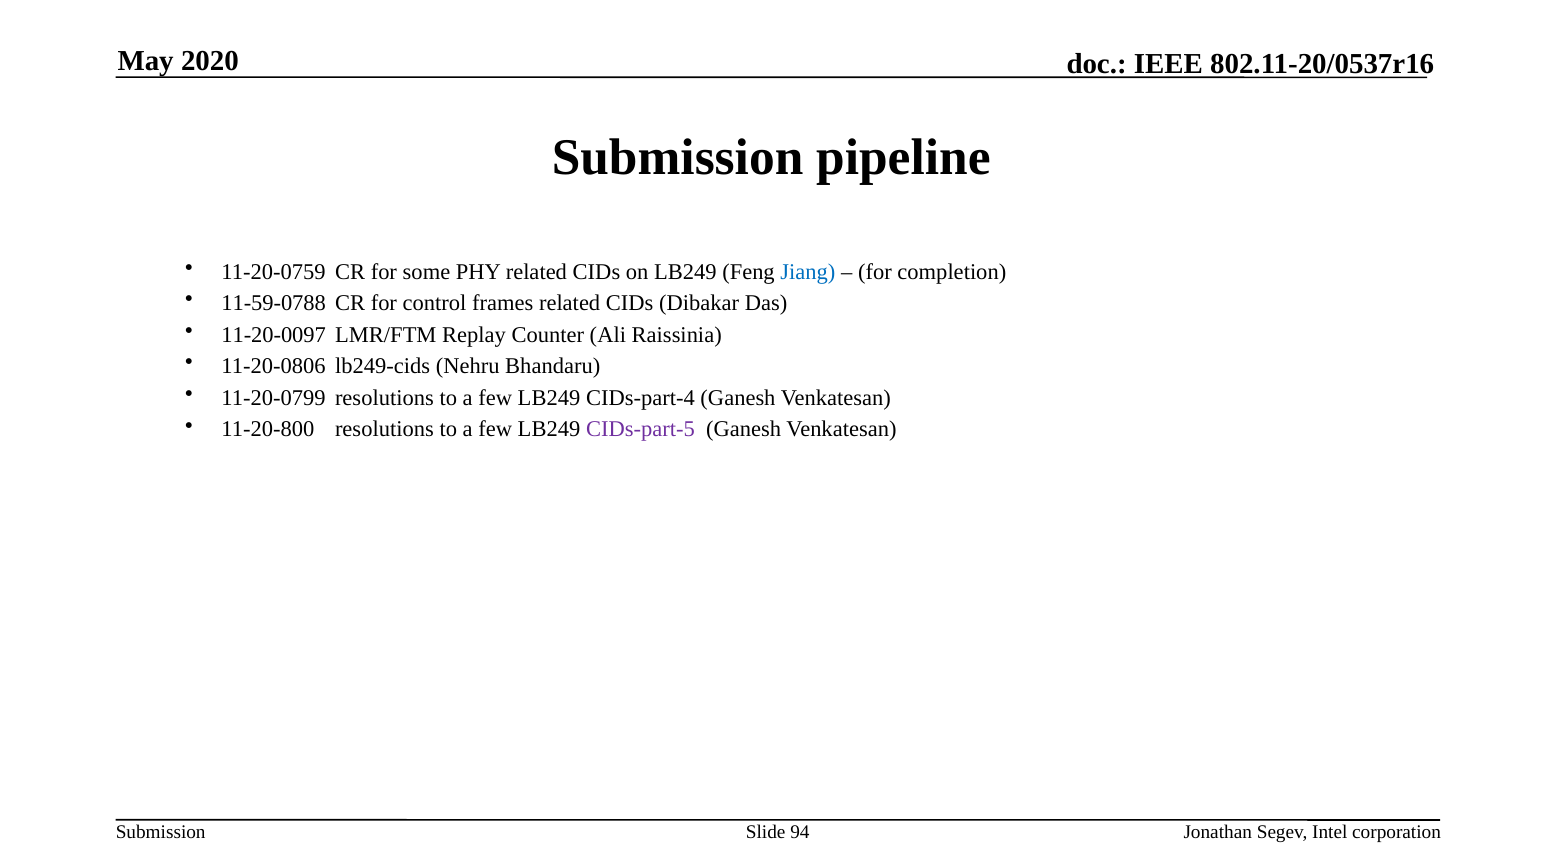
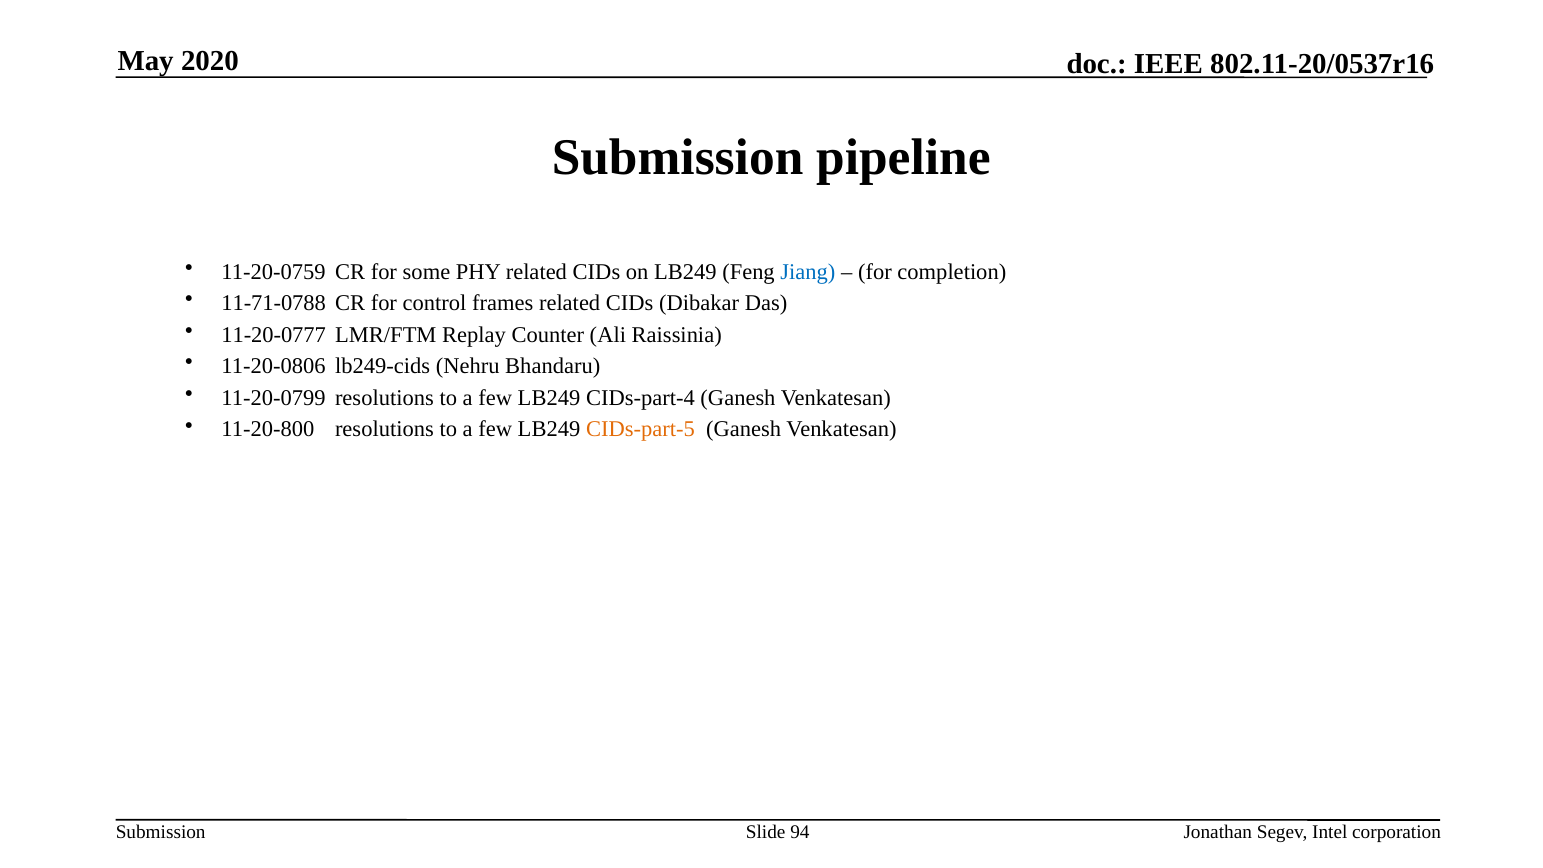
11-59-0788: 11-59-0788 -> 11-71-0788 (274, 303)
11-20-0097: 11-20-0097 -> 11-20-0777 (274, 335)
CIDs-part-5 colour: purple -> orange (640, 429)
